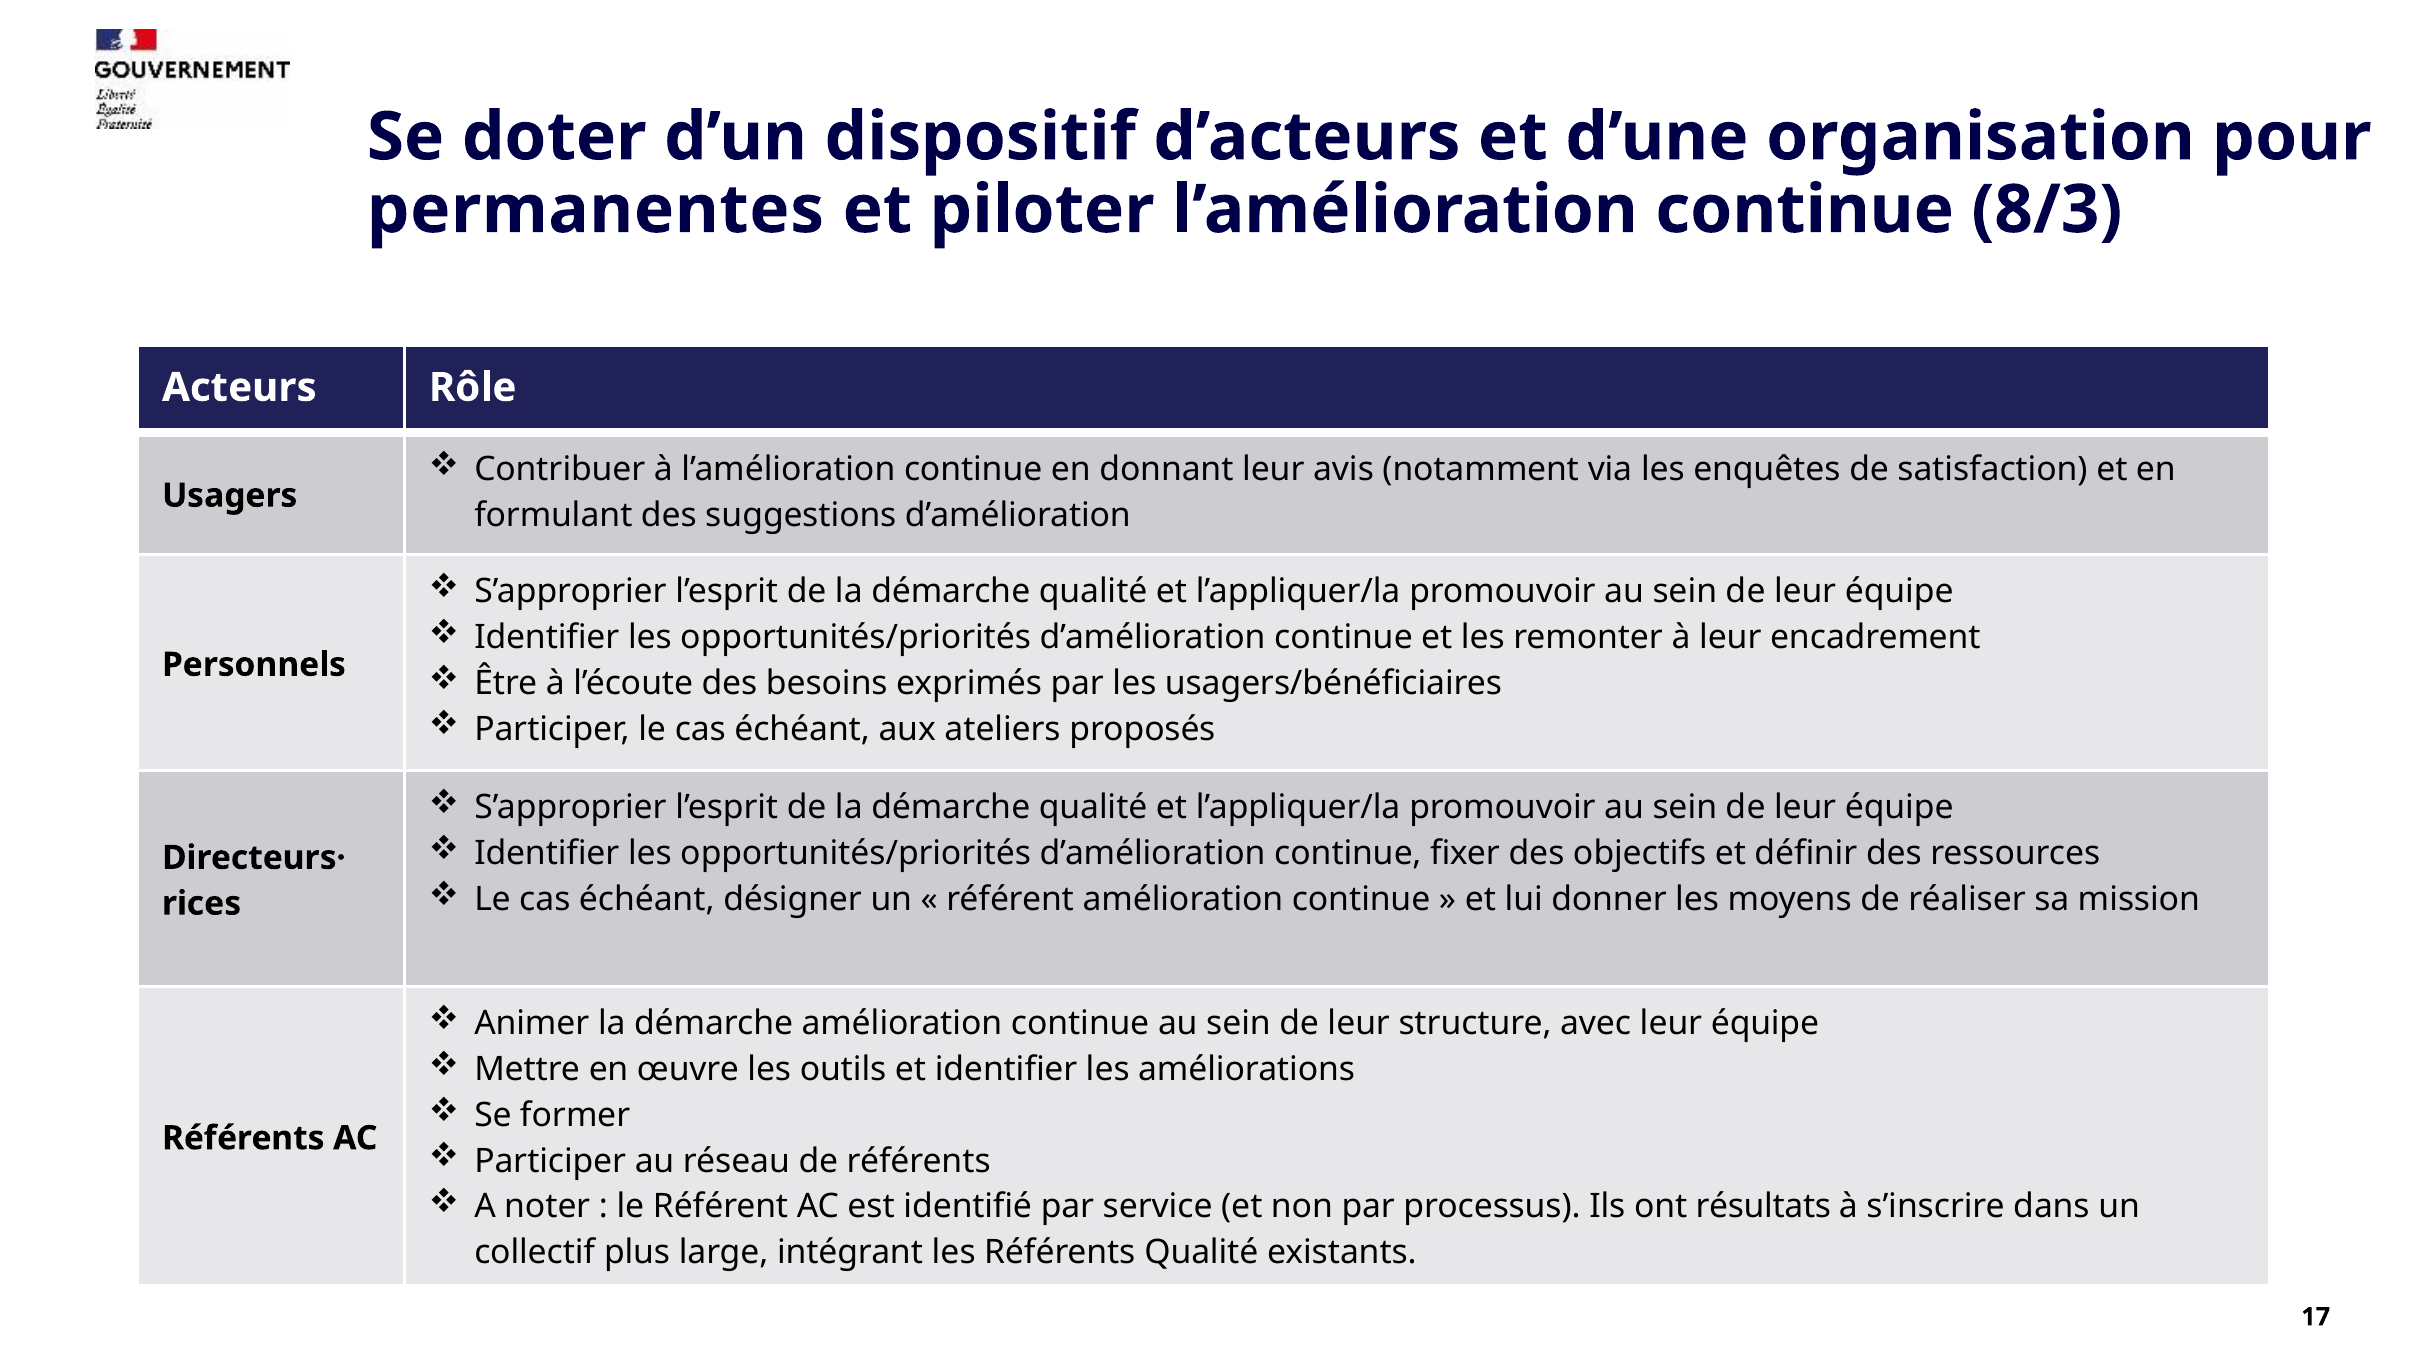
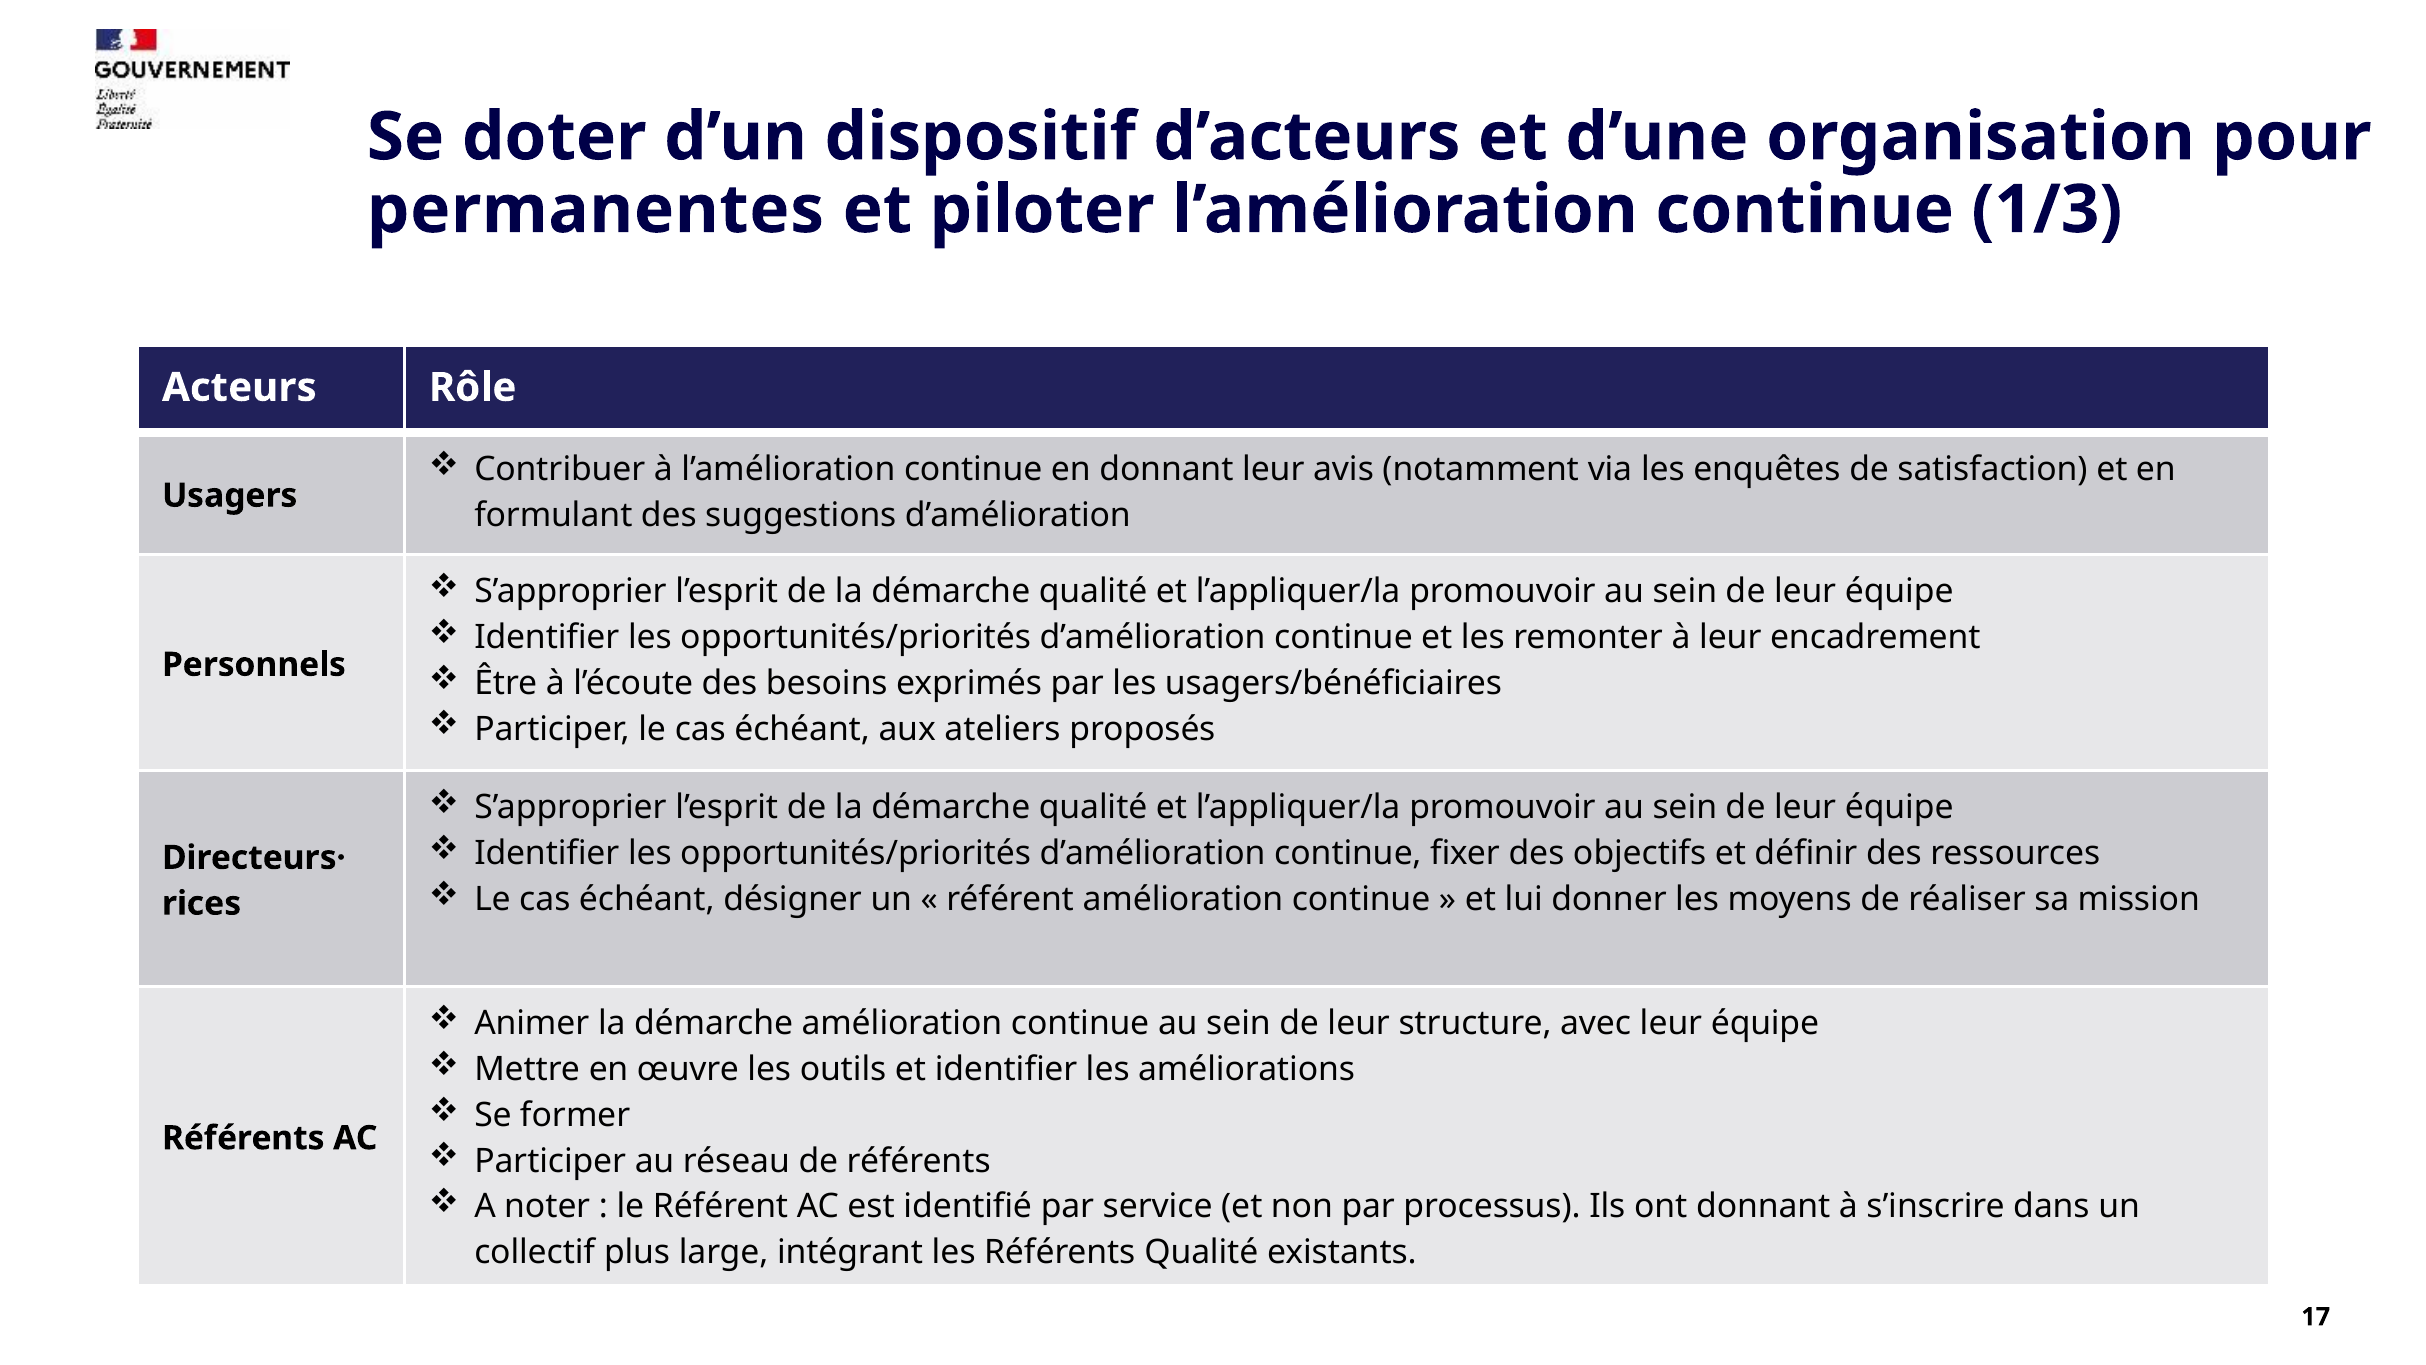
8/3: 8/3 -> 1/3 (2047, 210)
ont résultats: résultats -> donnant (1763, 1206)
